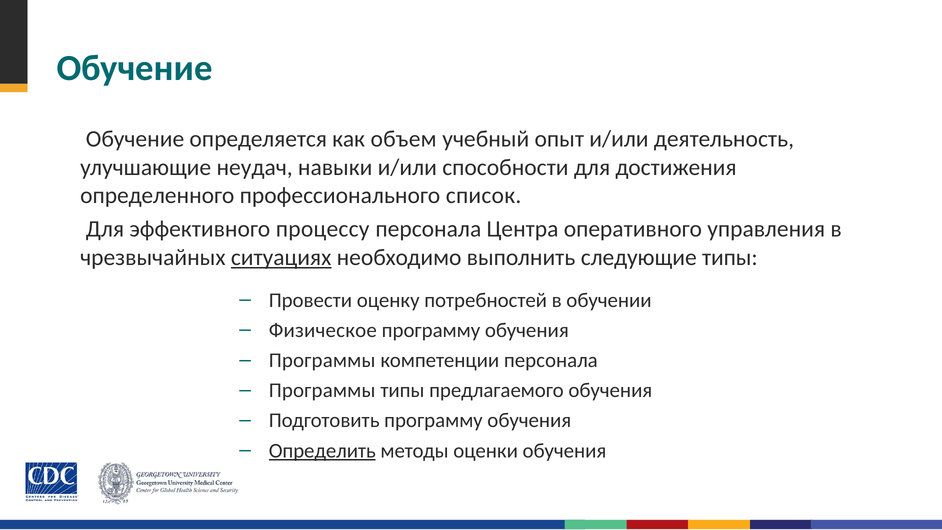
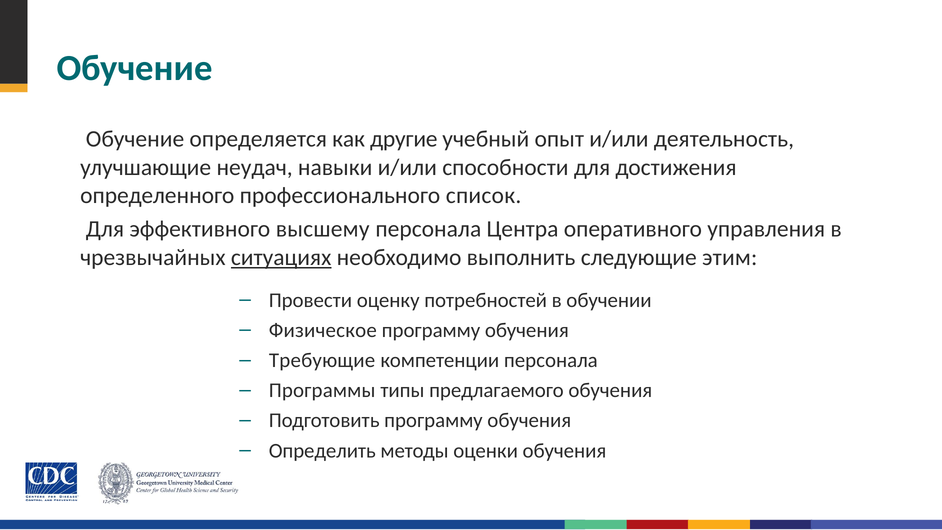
объем: объем -> другие (404, 139)
процессу: процессу -> высшему (323, 229)
следующие типы: типы -> этим (730, 257)
Программы: Программы -> Требующие (322, 360)
Определить underline: present -> none (322, 451)
